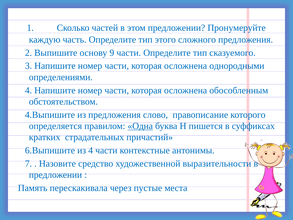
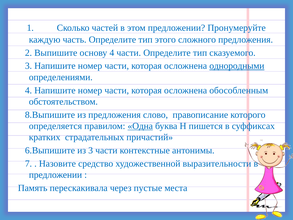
основу 9: 9 -> 4 (112, 53)
однородными underline: none -> present (237, 66)
4.Выпишите: 4.Выпишите -> 8.Выпишите (50, 115)
из 4: 4 -> 3 (91, 150)
